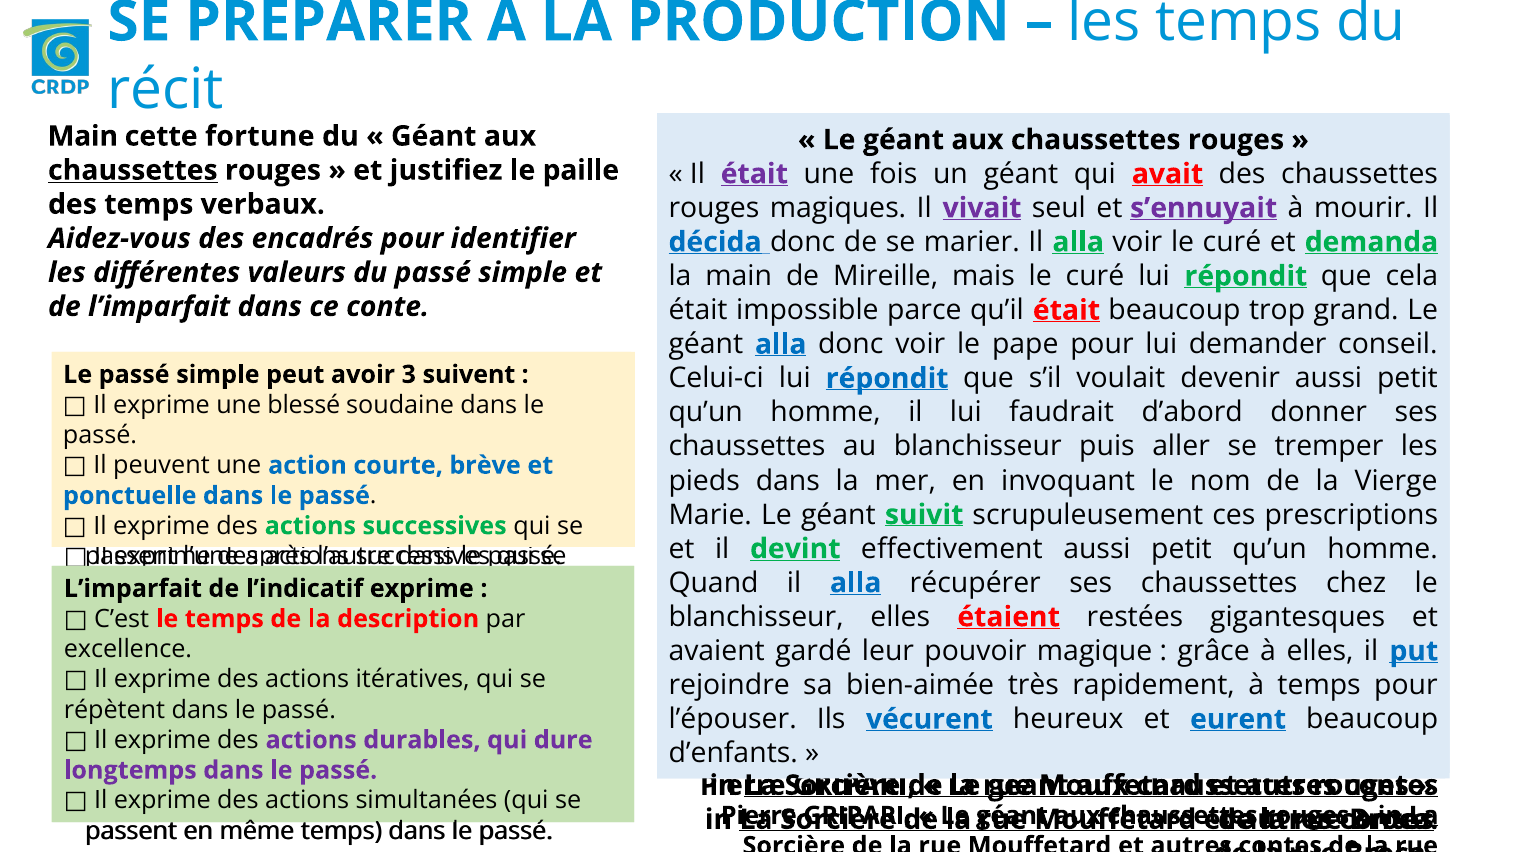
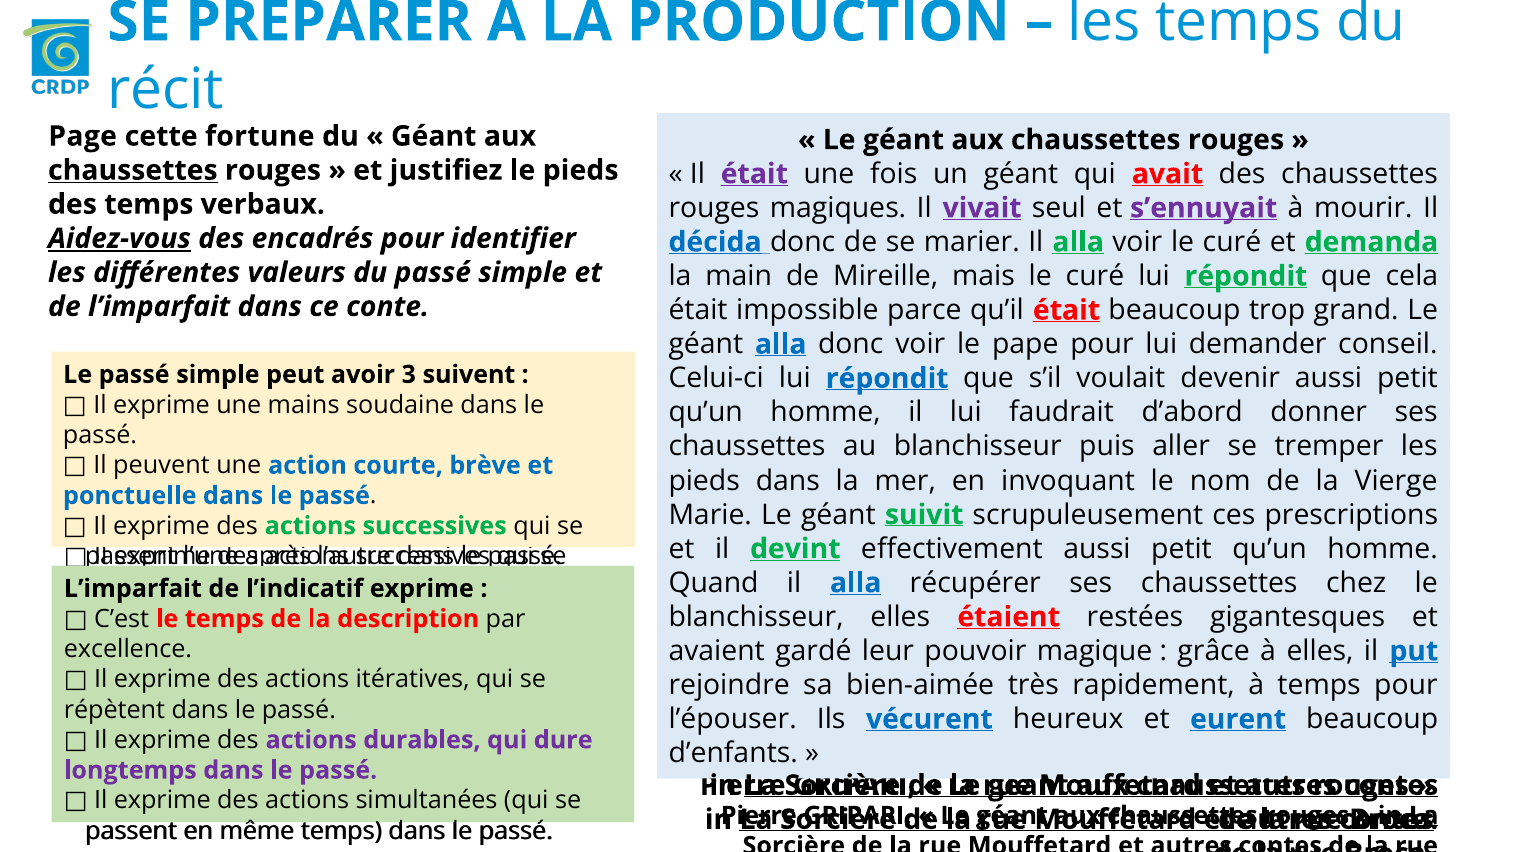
Main: Main -> Page (83, 136)
le paille: paille -> pieds (581, 170)
Aidez-vous underline: none -> present (119, 238)
blessé: blessé -> mains (304, 405)
